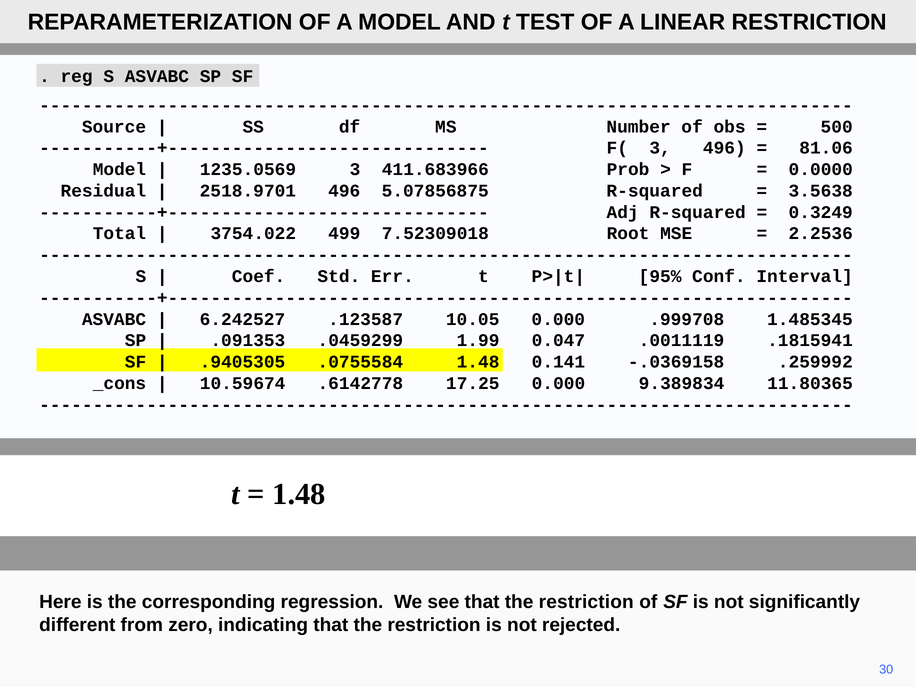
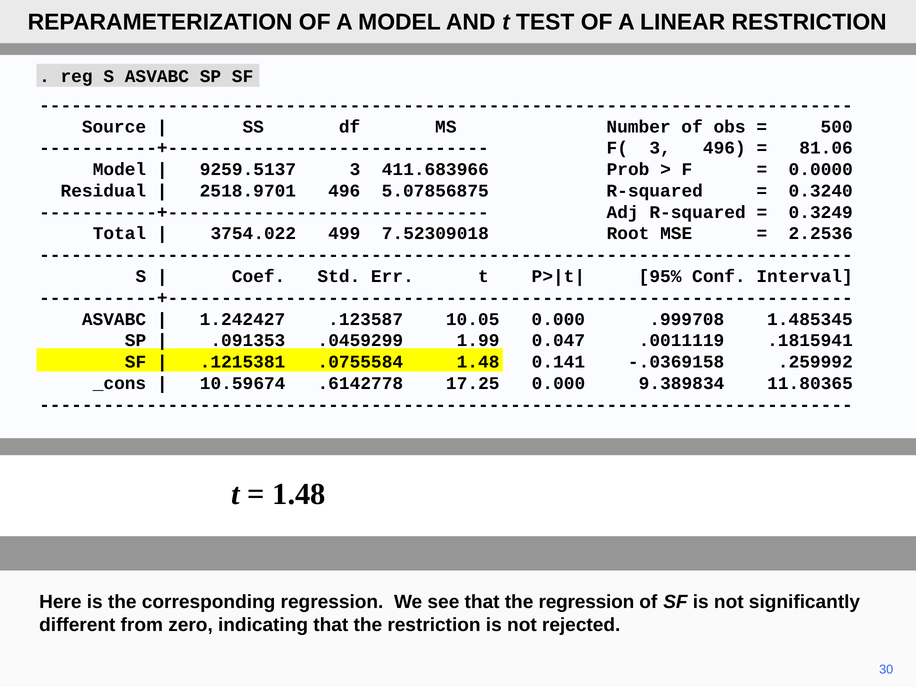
1235.0569: 1235.0569 -> 9259.5137 (248, 169)
3.5638: 3.5638 -> 0.3240 (821, 191)
6.242527: 6.242527 -> 1.242427 (242, 319)
.9405305: .9405305 -> .1215381 (243, 362)
see that the restriction: restriction -> regression (586, 602)
